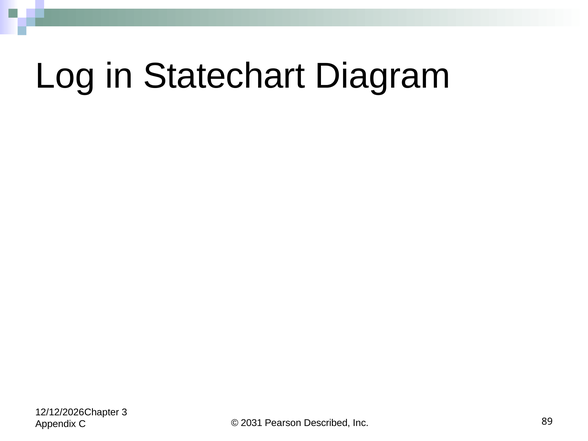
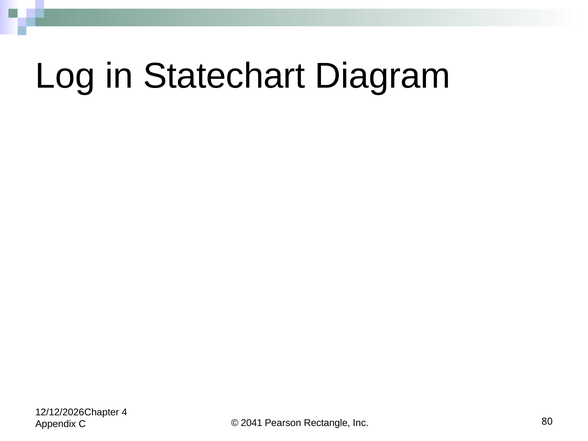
3: 3 -> 4 (124, 412)
2031: 2031 -> 2041 (252, 423)
Described: Described -> Rectangle (327, 423)
89: 89 -> 80 (547, 421)
